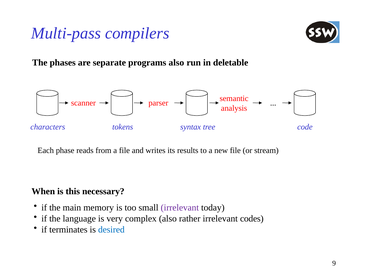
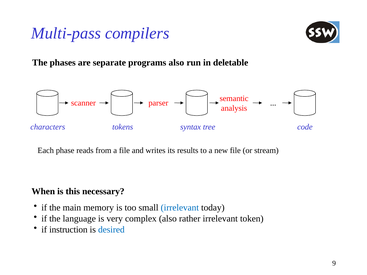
irrelevant colour: purple -> blue (180, 208)
codes: codes -> token (252, 219)
terminates: terminates -> instruction (68, 230)
